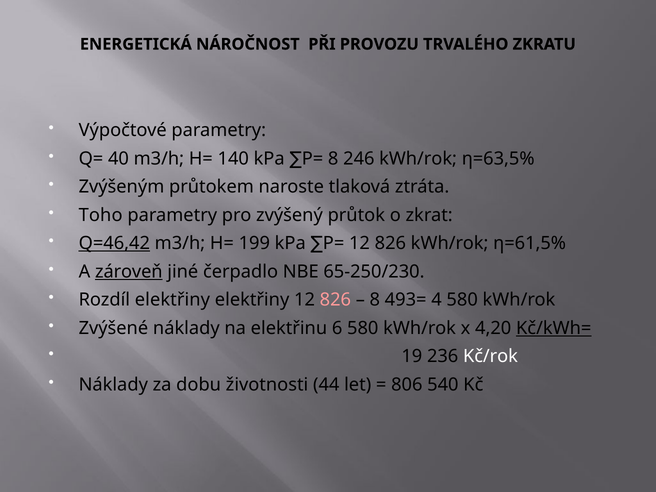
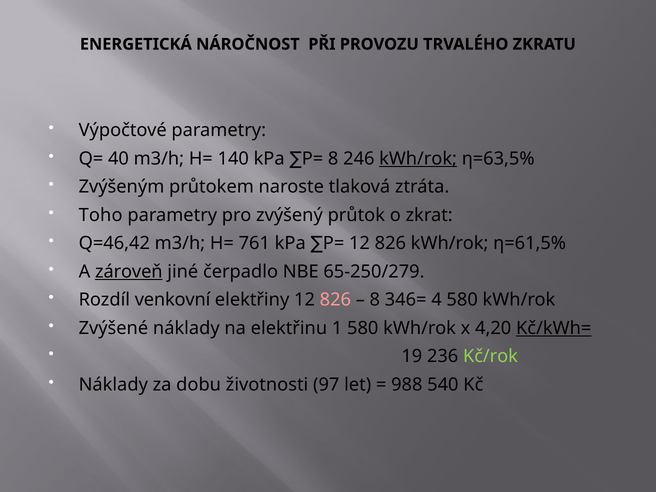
kWh/rok underline: none -> present (418, 159)
Q=46,42 underline: present -> none (114, 243)
199: 199 -> 761 (254, 243)
65-250/230: 65-250/230 -> 65-250/279 (374, 272)
Rozdíl elektřiny: elektřiny -> venkovní (173, 300)
493=: 493= -> 346= (406, 300)
6: 6 -> 1 (337, 328)
Kč/rok colour: white -> light green (490, 356)
44: 44 -> 97 (326, 385)
806: 806 -> 988 (407, 385)
